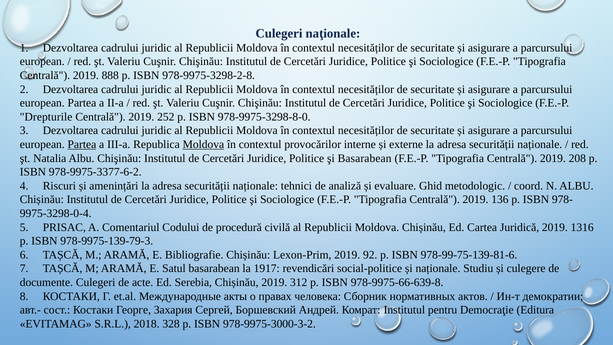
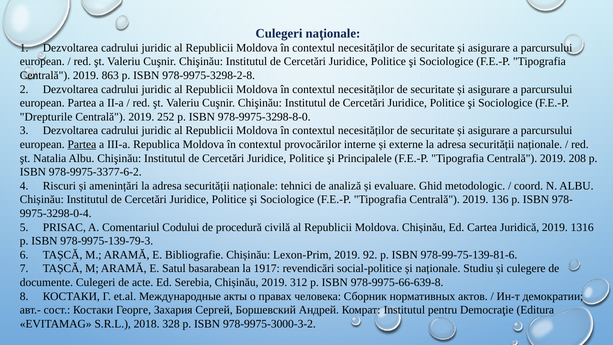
888: 888 -> 863 (110, 75)
Moldova underline: present -> none (203, 144)
şi Basarabean: Basarabean -> Principalele (365, 158)
